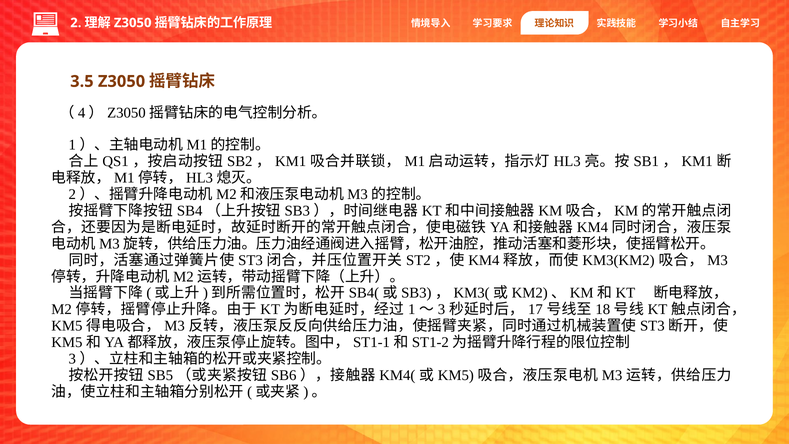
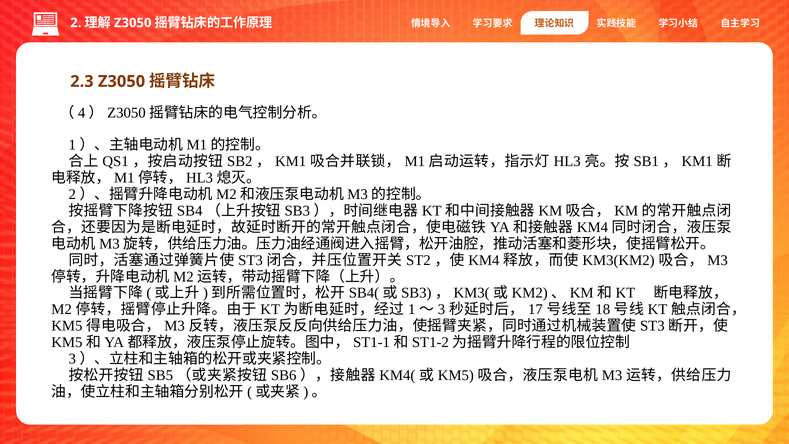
3.5: 3.5 -> 2.3 (82, 81)
